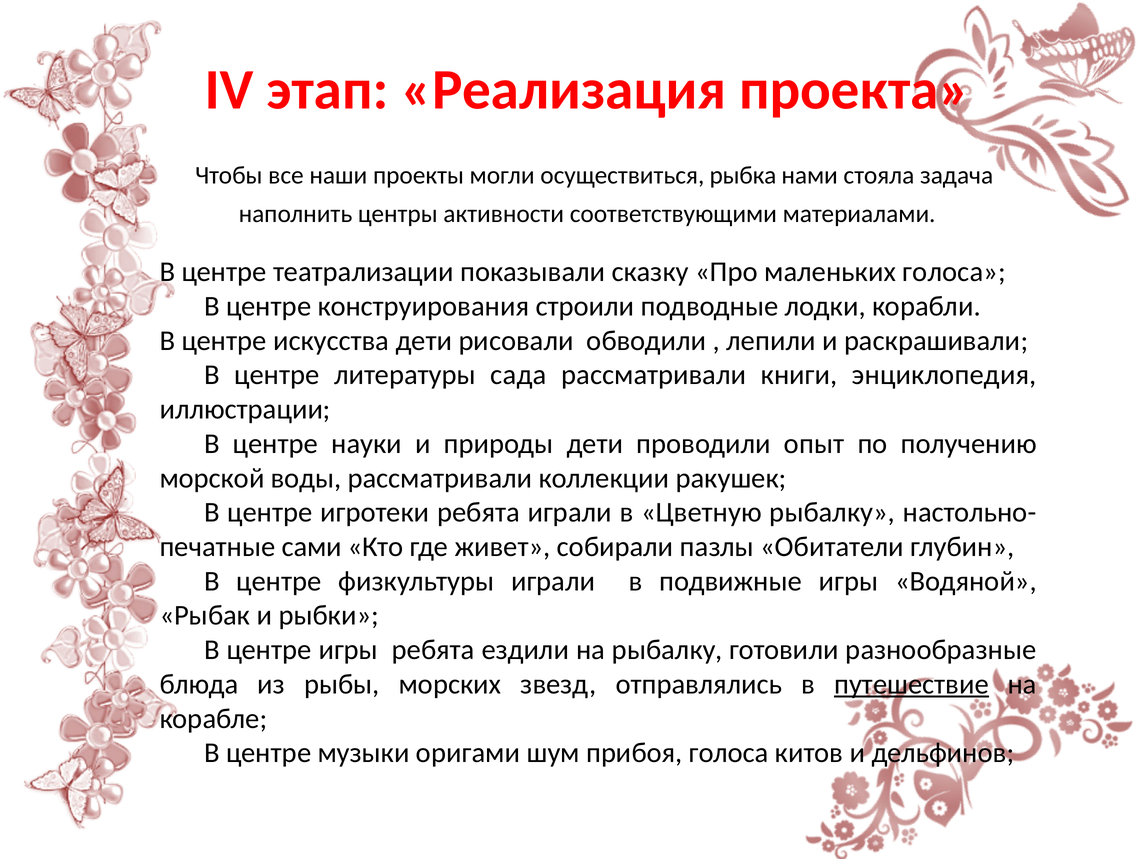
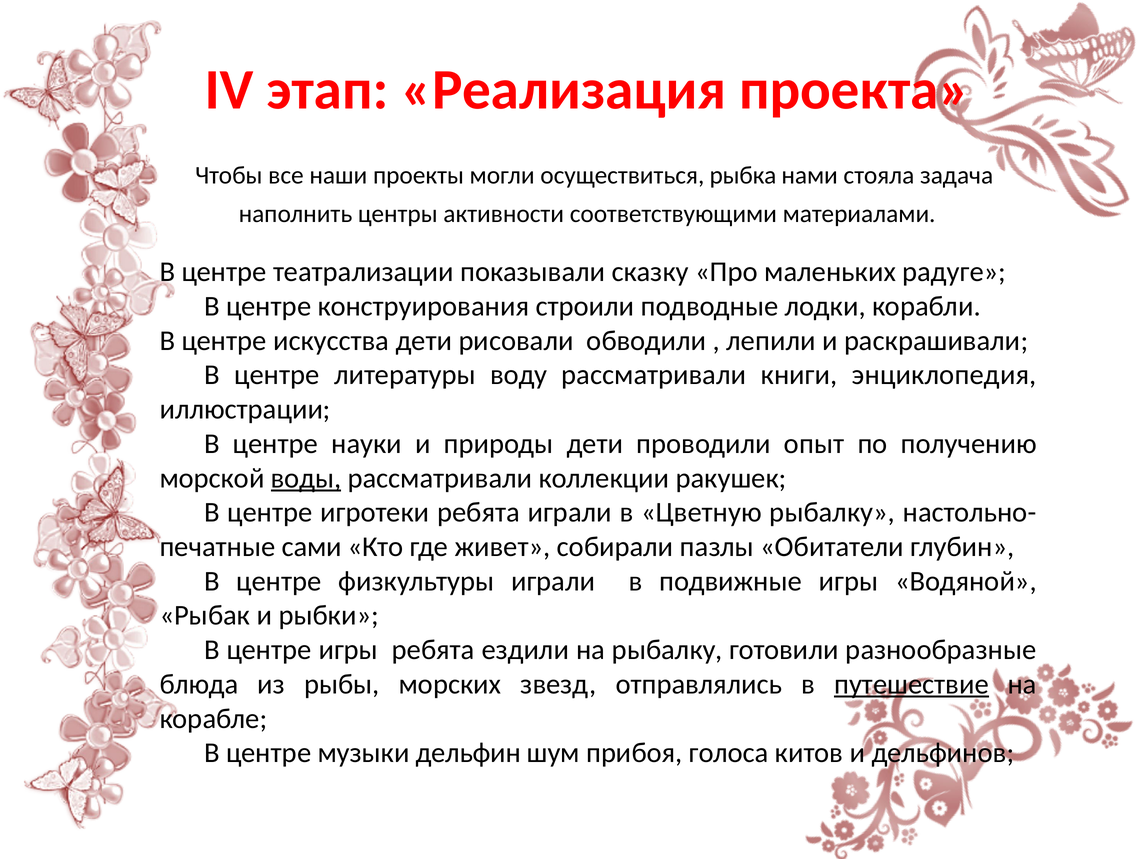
маленьких голоса: голоса -> радуге (954, 272)
сада: сада -> воду (519, 375)
воды underline: none -> present (306, 478)
оригами: оригами -> дельфин (468, 753)
